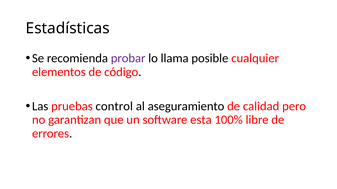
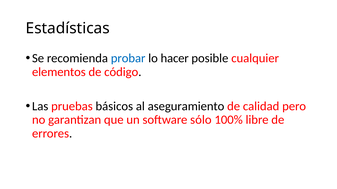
probar colour: purple -> blue (128, 58)
llama: llama -> hacer (175, 58)
control: control -> básicos (114, 106)
esta: esta -> sólo (201, 120)
